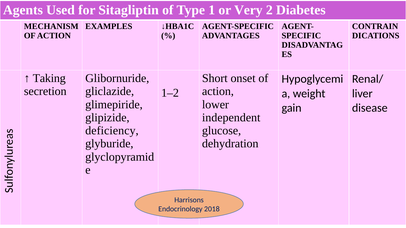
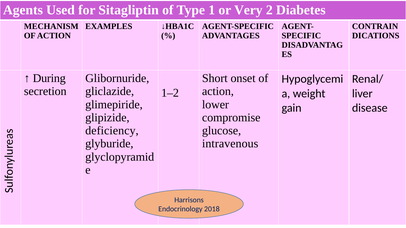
Taking: Taking -> During (49, 78)
independent: independent -> compromise (231, 118)
dehydration: dehydration -> intravenous (230, 144)
